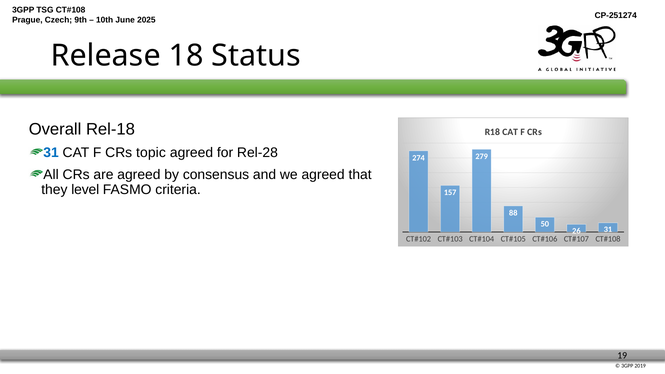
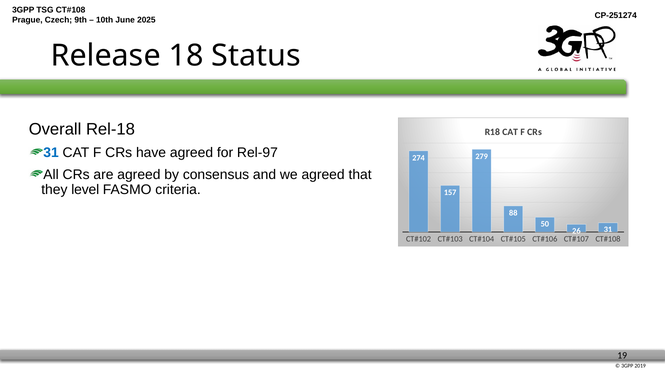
topic: topic -> have (151, 153)
Rel-28: Rel-28 -> Rel-97 (257, 153)
